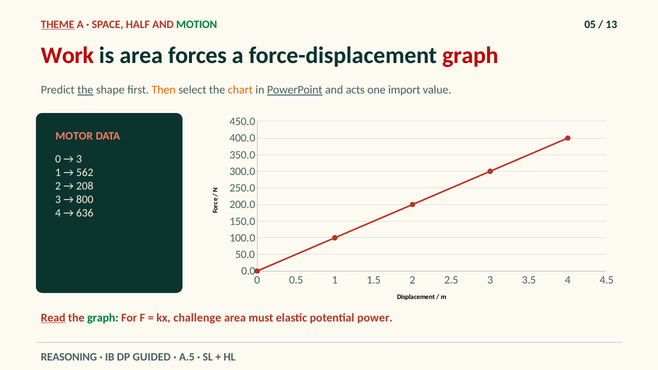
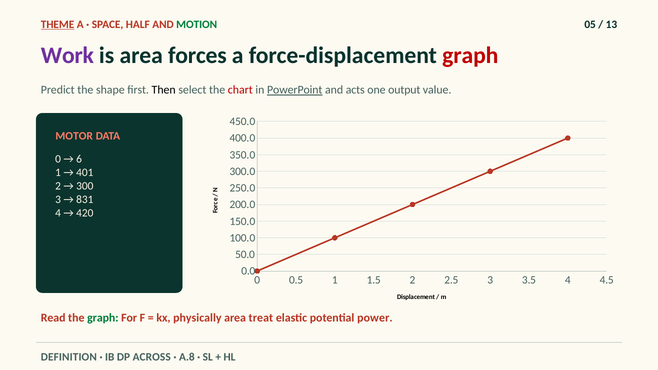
Work colour: red -> purple (67, 55)
the underline: present -> none (85, 90)
Then colour: orange -> black (164, 90)
chart colour: orange -> red (240, 90)
import: import -> output (404, 90)
3: 3 -> 6 (79, 159)
562: 562 -> 401 (85, 173)
208: 208 -> 300 (85, 186)
800: 800 -> 831 (85, 200)
636: 636 -> 420 (85, 213)
Read underline: present -> none (53, 318)
challenge: challenge -> physically (197, 318)
must: must -> treat (261, 318)
REASONING: REASONING -> DEFINITION (69, 357)
GUIDED: GUIDED -> ACROSS (152, 357)
A.5: A.5 -> A.8 (187, 357)
